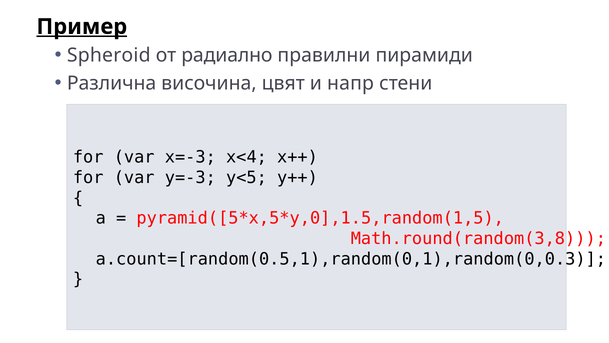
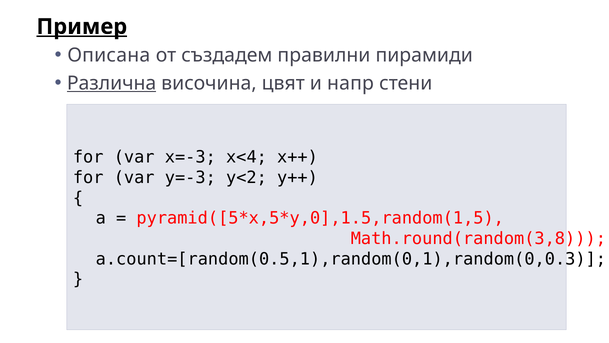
Spheroid: Spheroid -> Описана (109, 55)
радиално: радиално -> създадем (227, 55)
Различна underline: none -> present (112, 83)
y<5: y<5 -> y<2 (246, 177)
